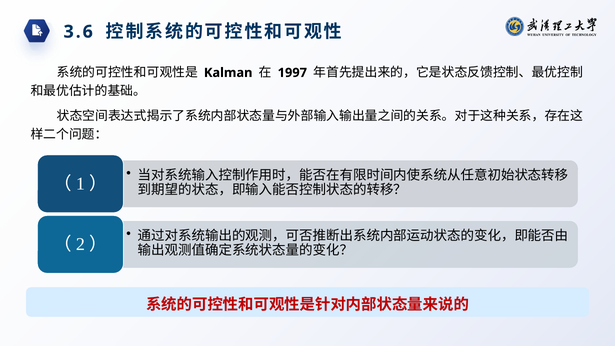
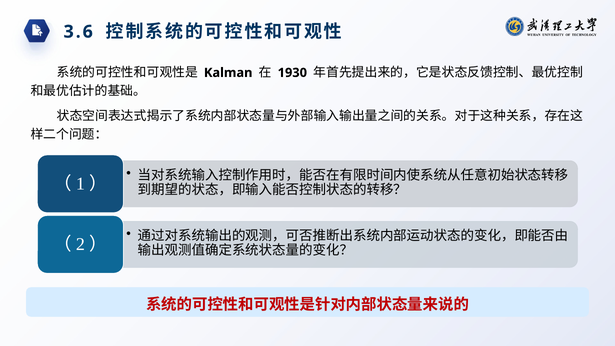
1997: 1997 -> 1930 (292, 73)
